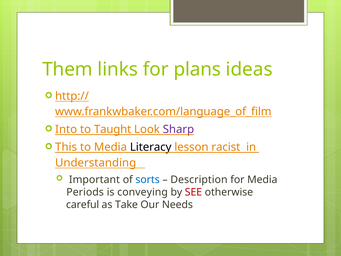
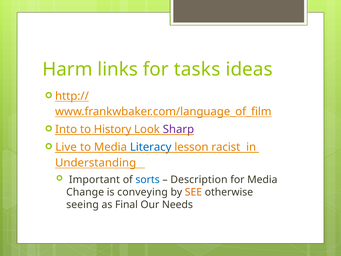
Them: Them -> Harm (67, 69)
plans: plans -> tasks (197, 69)
Taught: Taught -> History (113, 129)
This: This -> Live (66, 147)
Literacy colour: black -> blue (151, 147)
Periods: Periods -> Change (85, 192)
SEE colour: red -> orange (193, 192)
careful: careful -> seeing (82, 205)
Take: Take -> Final (126, 205)
